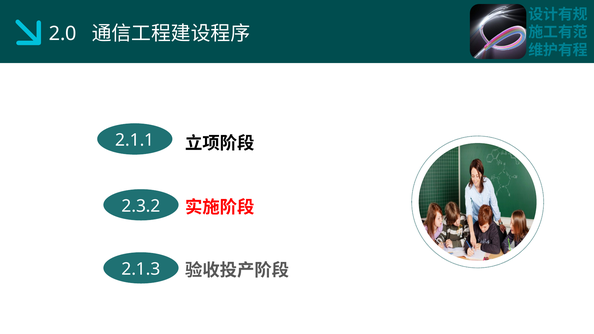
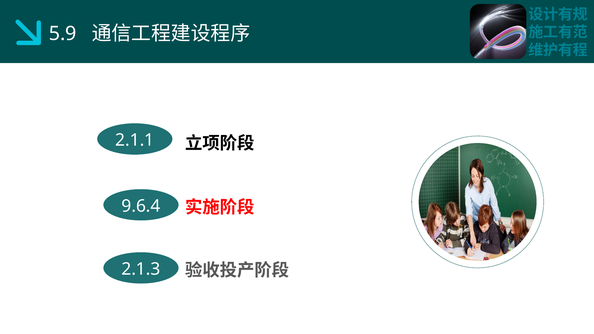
2.0: 2.0 -> 5.9 (63, 34)
2.3.2: 2.3.2 -> 9.6.4 (141, 206)
